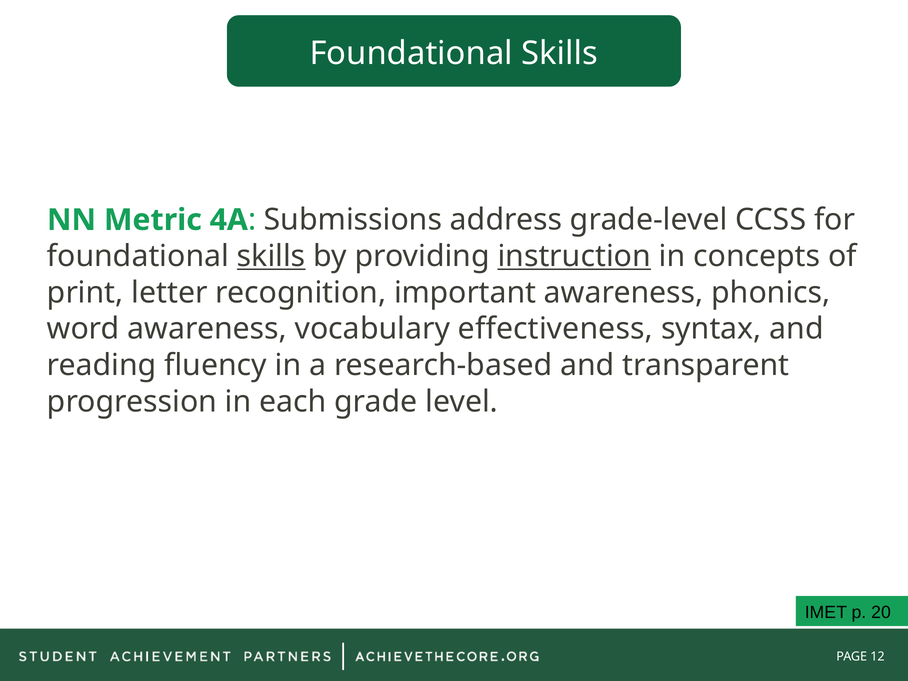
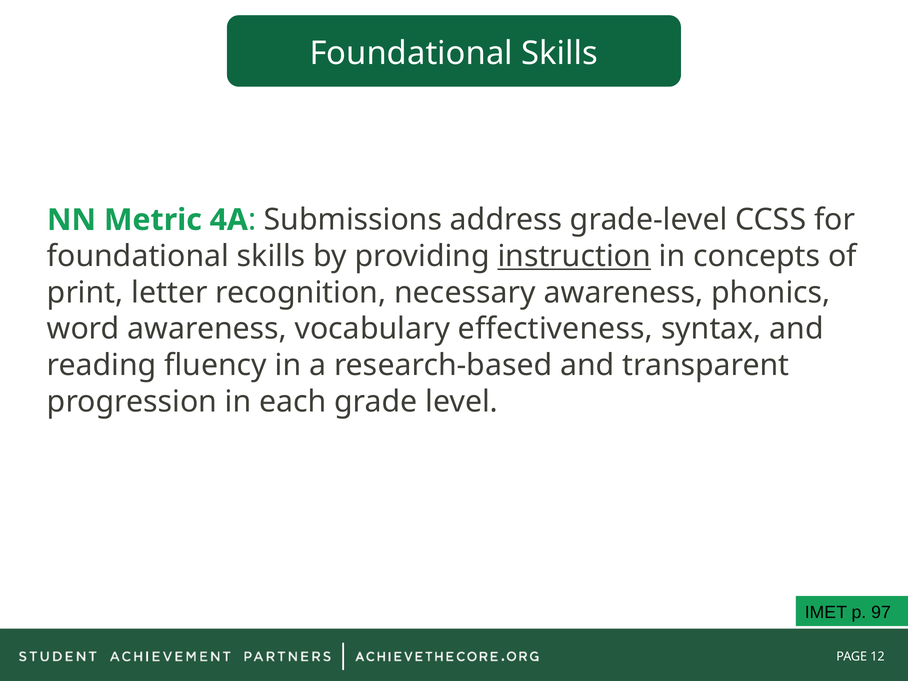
skills underline: present -> none (271, 256)
important: important -> necessary (465, 293)
20: 20 -> 97 (881, 612)
